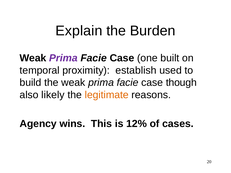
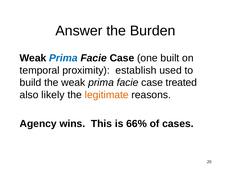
Explain: Explain -> Answer (79, 31)
Prima colour: purple -> blue (63, 58)
though: though -> treated (181, 83)
12%: 12% -> 66% (137, 124)
